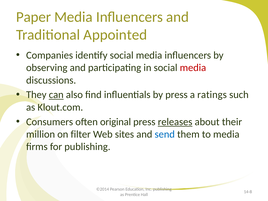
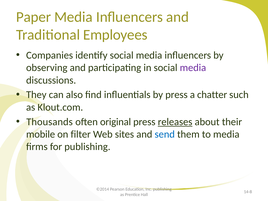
Appointed: Appointed -> Employees (115, 35)
media colour: red -> purple (193, 68)
can underline: present -> none (56, 95)
ratings: ratings -> chatter (212, 95)
Consumers: Consumers -> Thousands (50, 122)
million: million -> mobile (41, 134)
